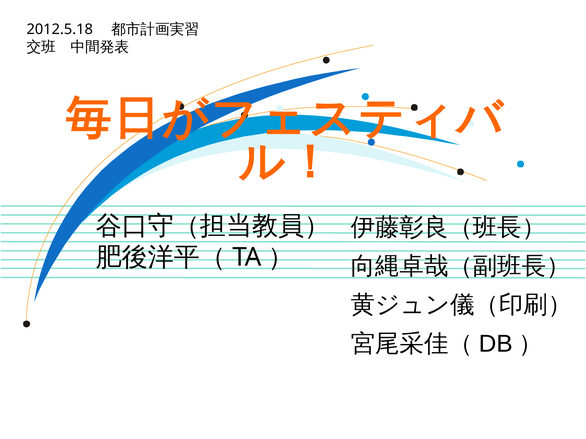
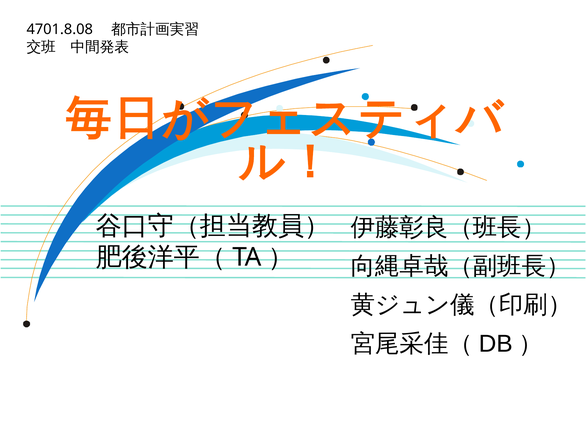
2012.5.18: 2012.5.18 -> 4701.8.08 (60, 29)
